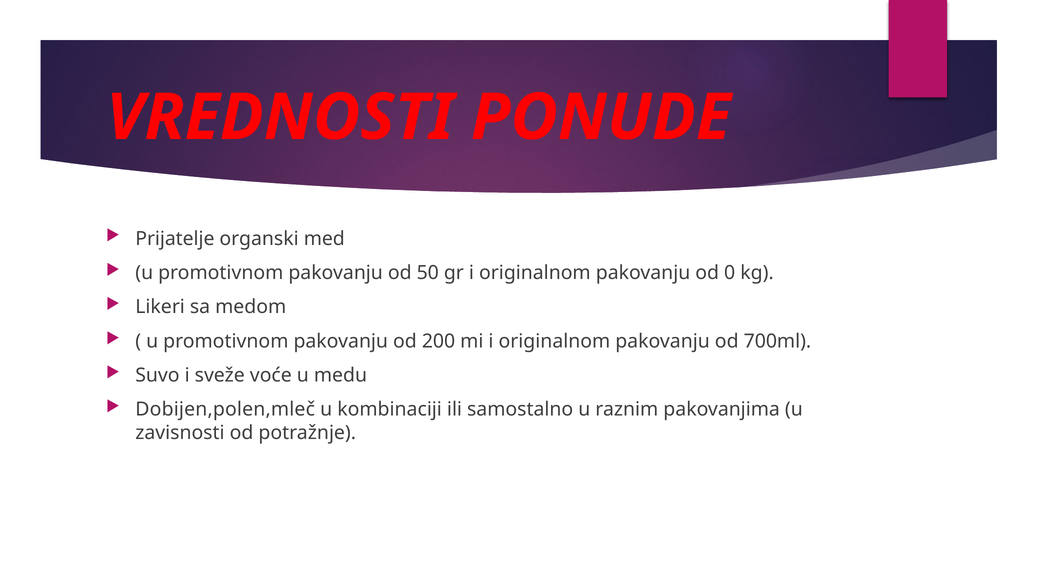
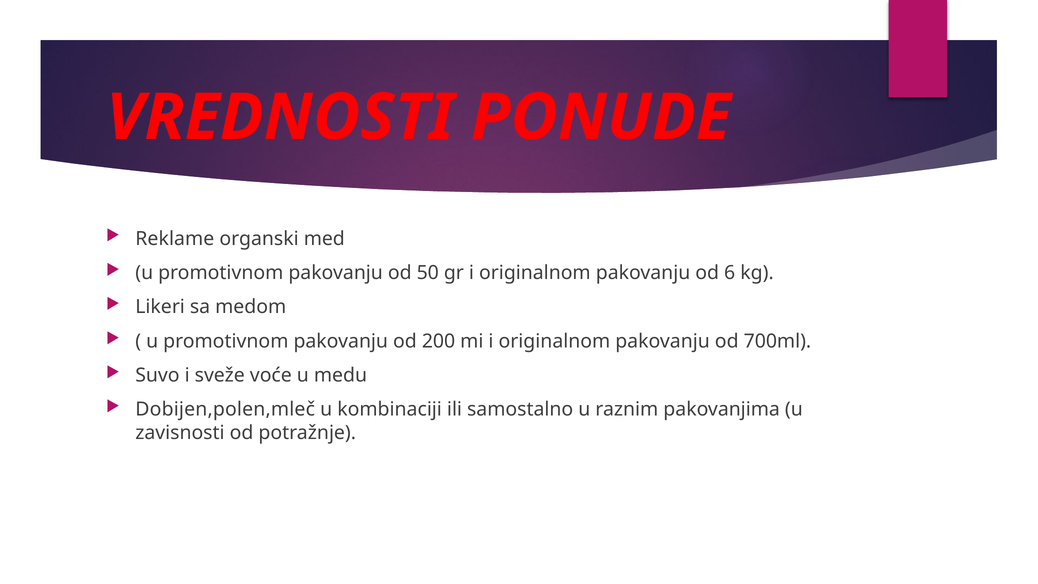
Prijatelje: Prijatelje -> Reklame (175, 239)
0: 0 -> 6 (730, 273)
